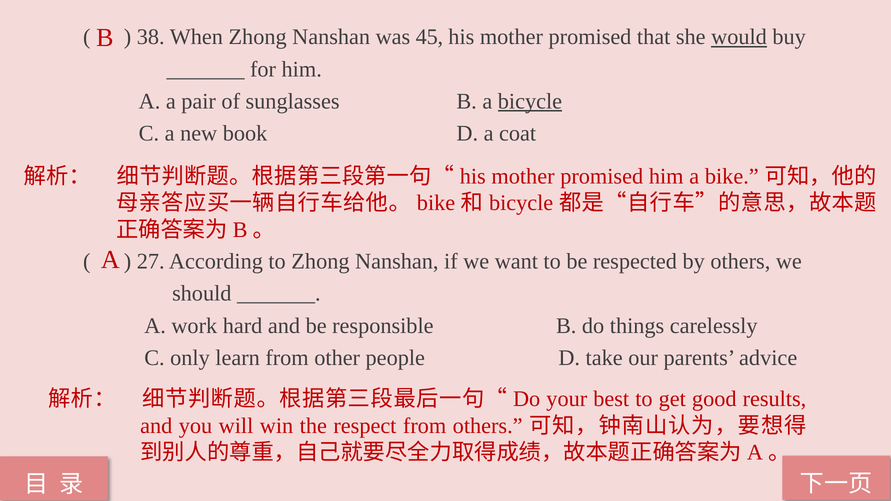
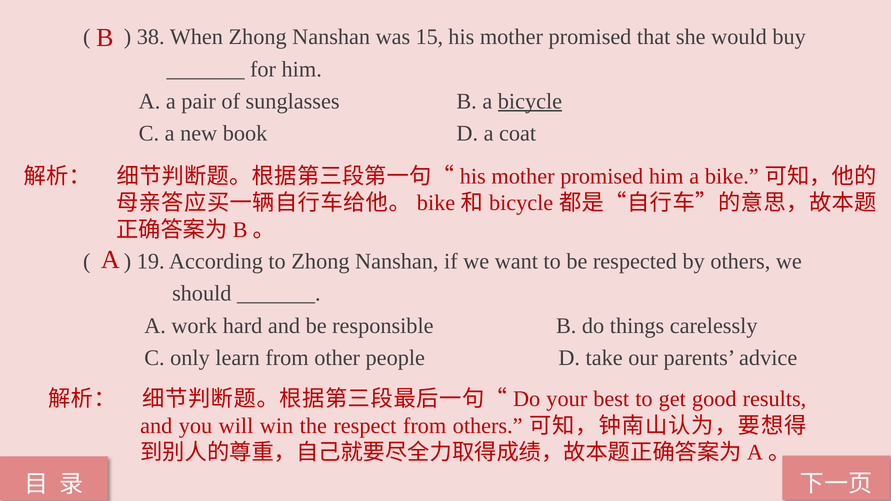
45: 45 -> 15 (429, 37)
would underline: present -> none (739, 37)
27: 27 -> 19 (151, 262)
